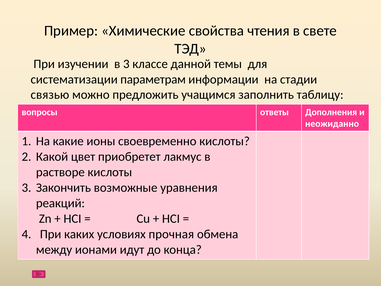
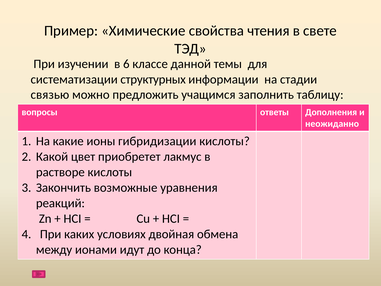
в 3: 3 -> 6 (126, 64)
параметрам: параметрам -> структурных (153, 79)
своевременно: своевременно -> гибридизации (157, 141)
прочная: прочная -> двойная (171, 234)
